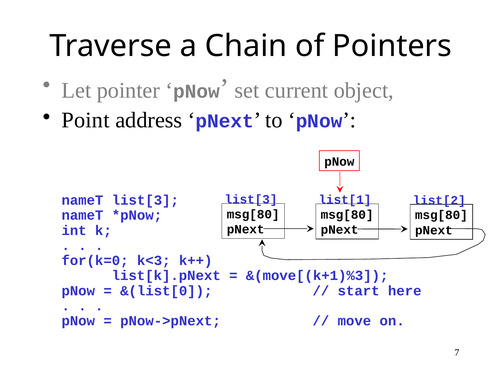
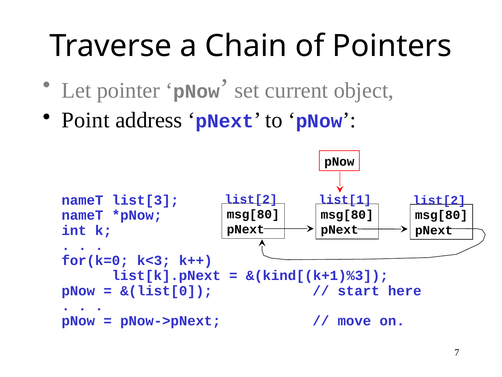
list[3: list[3 -> list[2 (251, 199)
&(move[(k+1)%3: &(move[(k+1)%3 -> &(kind[(k+1)%3 (317, 275)
